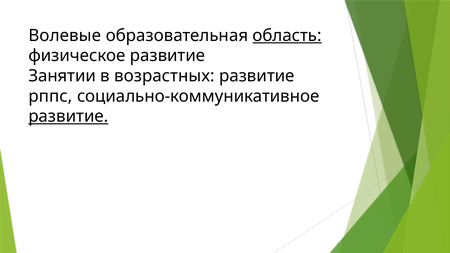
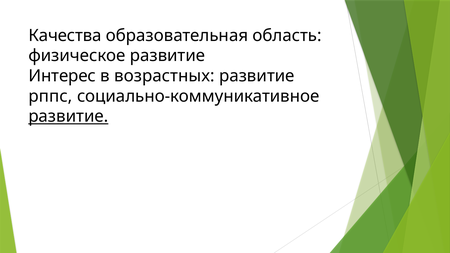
Волевые: Волевые -> Качества (65, 35)
область underline: present -> none (287, 35)
Занятии: Занятии -> Интерес (62, 76)
